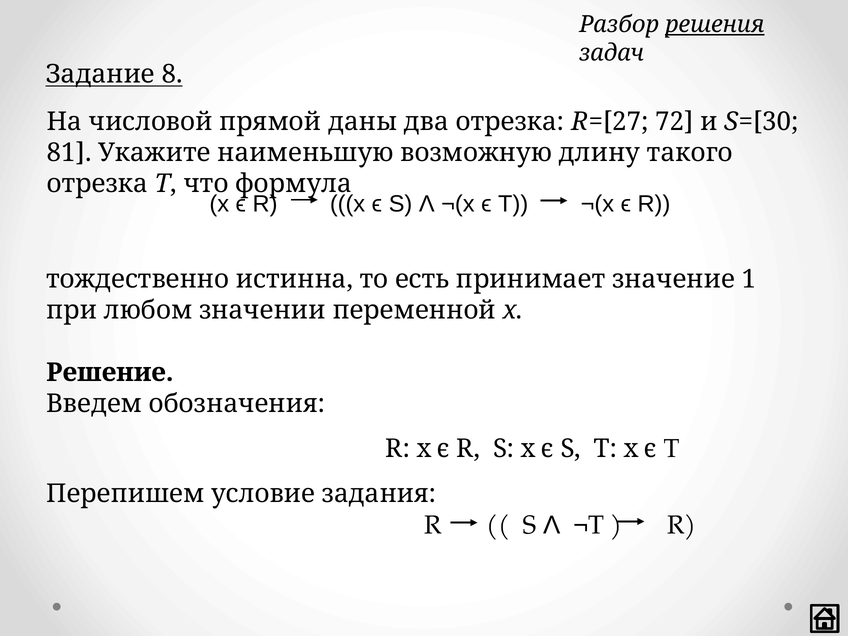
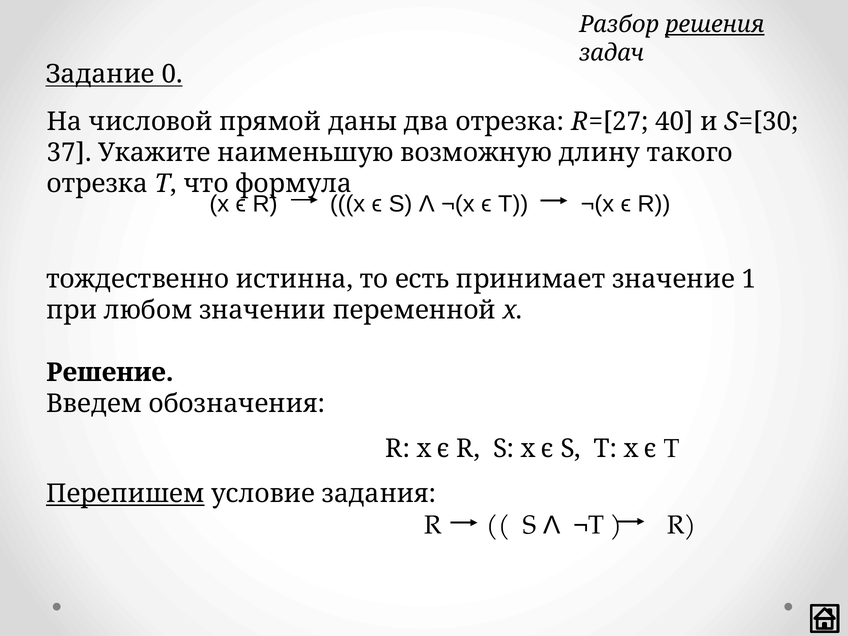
8: 8 -> 0 (172, 74)
72: 72 -> 40 (674, 122)
81: 81 -> 37 (69, 153)
Перепишем underline: none -> present (125, 494)
